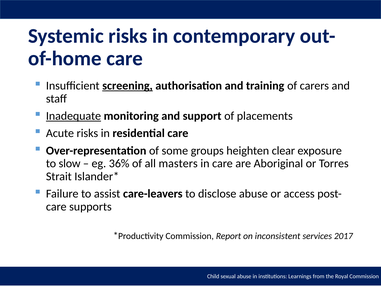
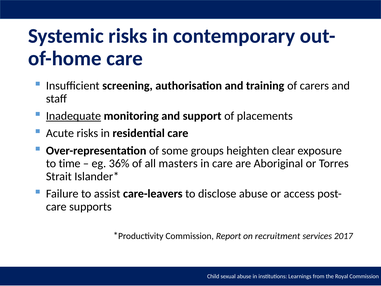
screening underline: present -> none (127, 86)
slow: slow -> time (70, 163)
inconsistent: inconsistent -> recruitment (278, 236)
